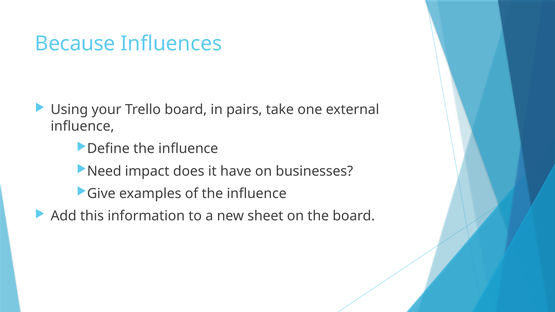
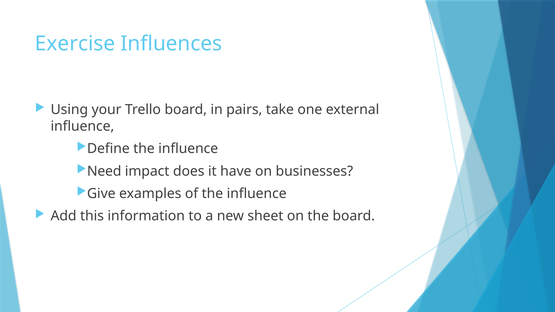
Because: Because -> Exercise (75, 44)
